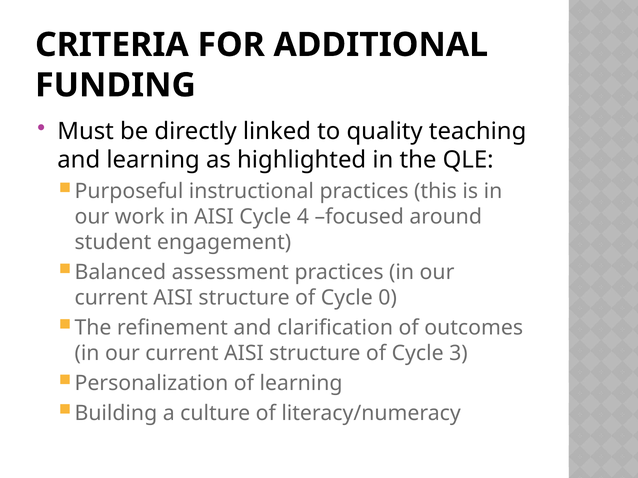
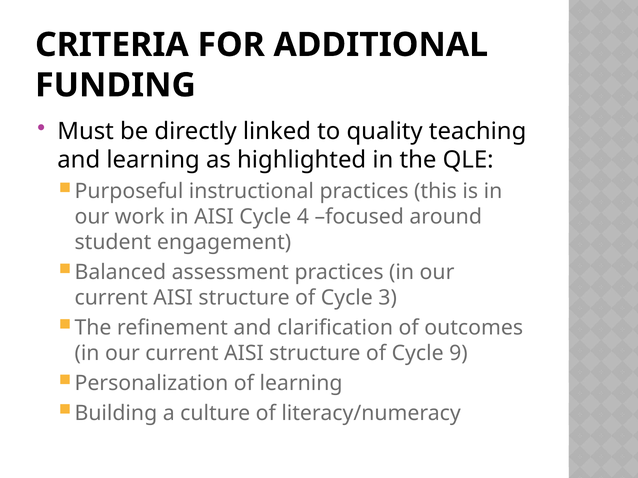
0: 0 -> 3 (388, 298)
3: 3 -> 9 (458, 354)
